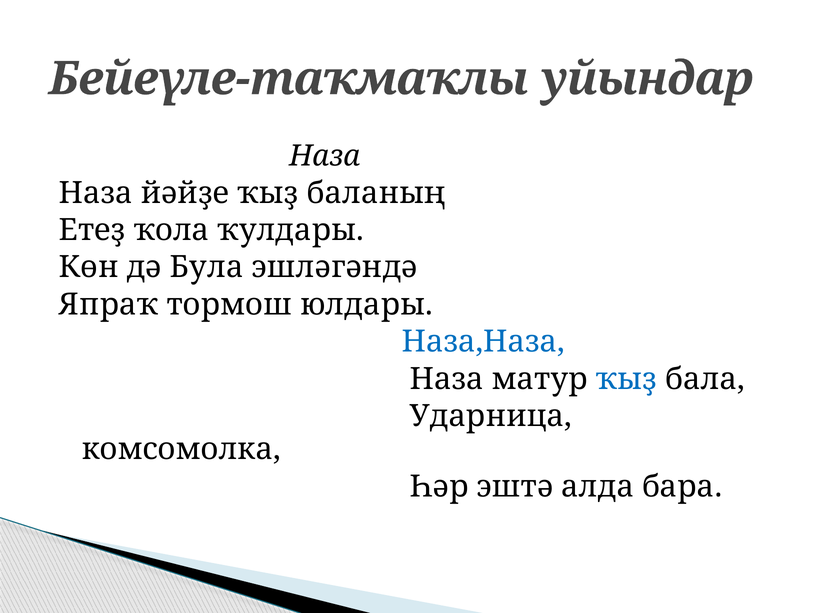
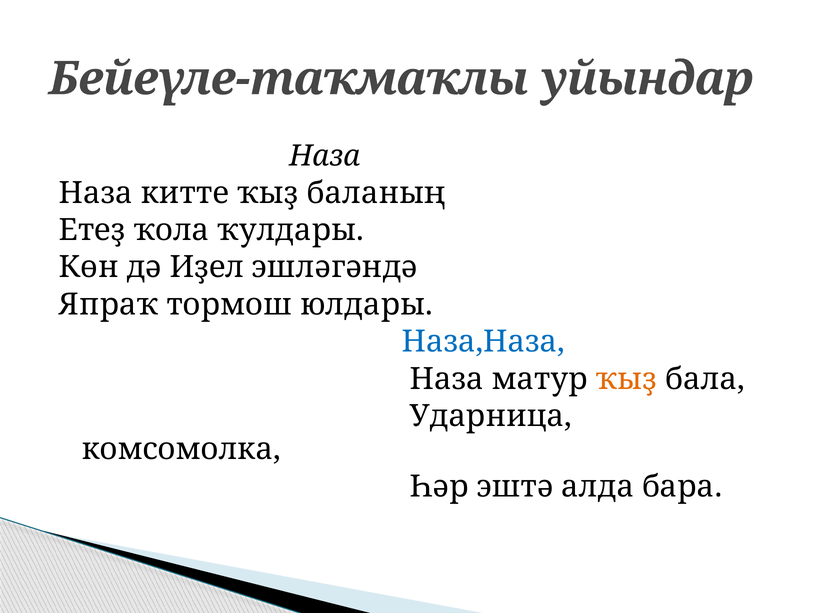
йәйҙе: йәйҙе -> китте (185, 193)
Була: Була -> Иҙел (207, 268)
ҡыҙ colour: blue -> orange (627, 379)
